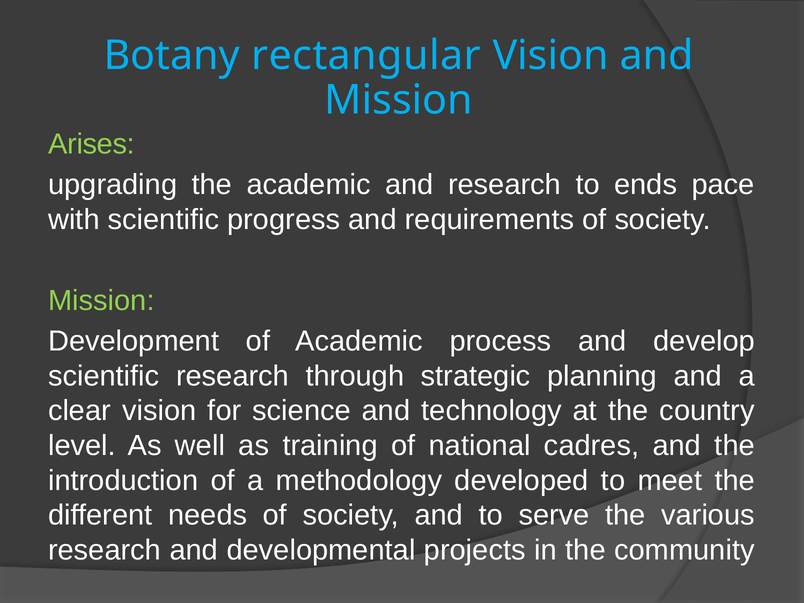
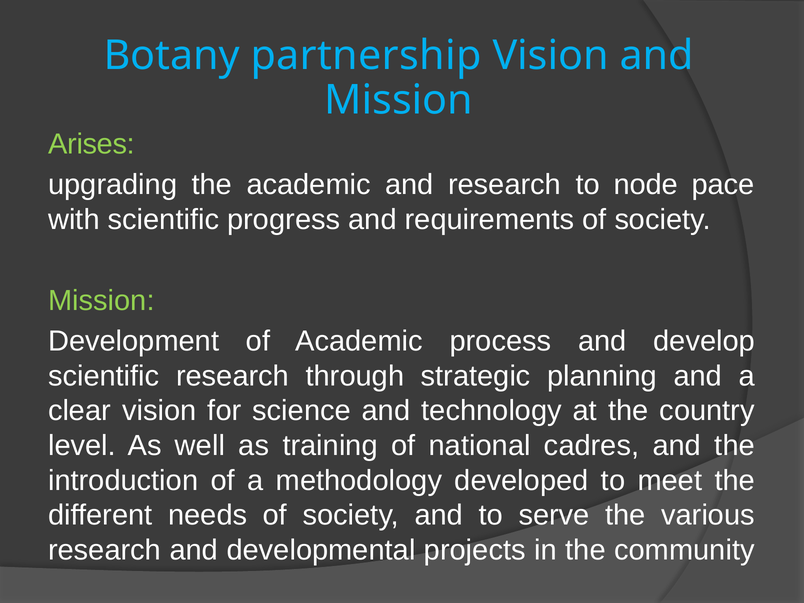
rectangular: rectangular -> partnership (366, 56)
ends: ends -> node (646, 185)
